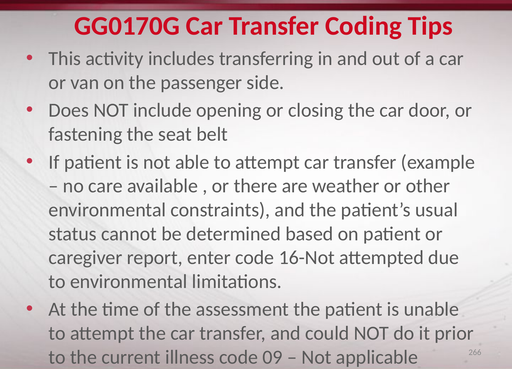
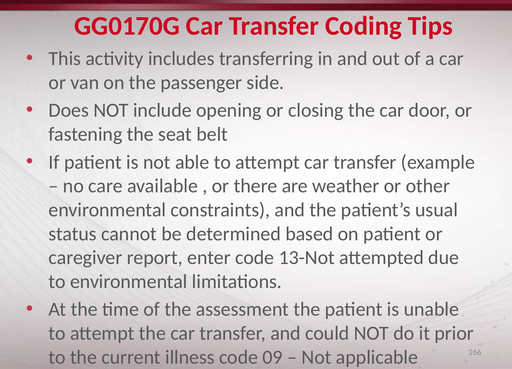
16-Not: 16-Not -> 13-Not (307, 258)
